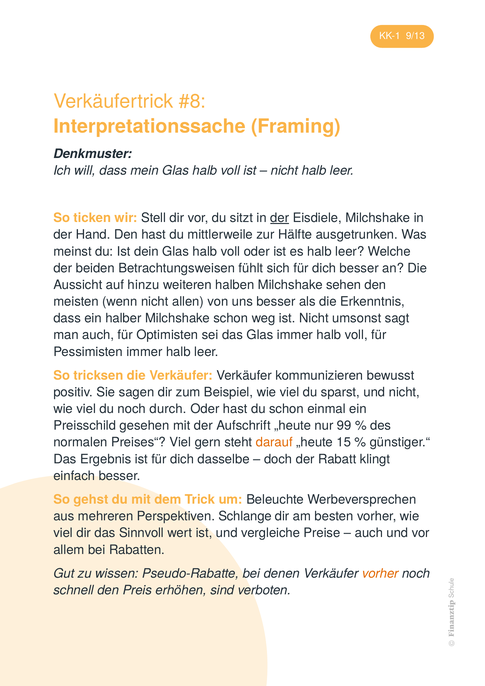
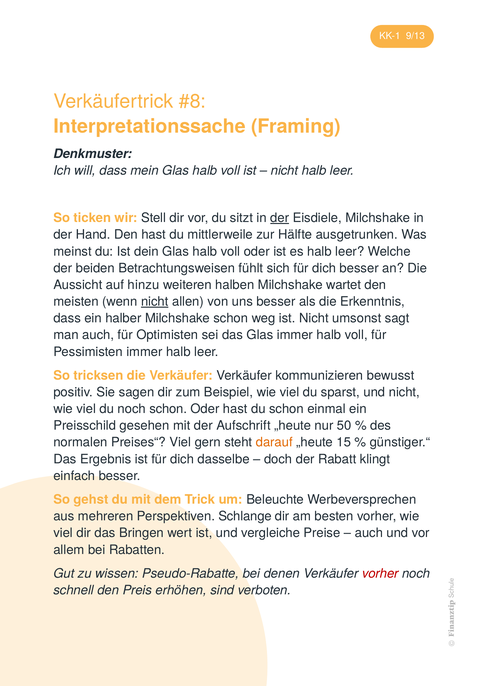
sehen: sehen -> wartet (344, 285)
nicht underline: none -> present (155, 302)
noch durch: durch -> schon (168, 409)
99: 99 -> 50 (344, 426)
Sinnvoll: Sinnvoll -> Bringen (141, 533)
vorher colour: orange -> red (380, 573)
